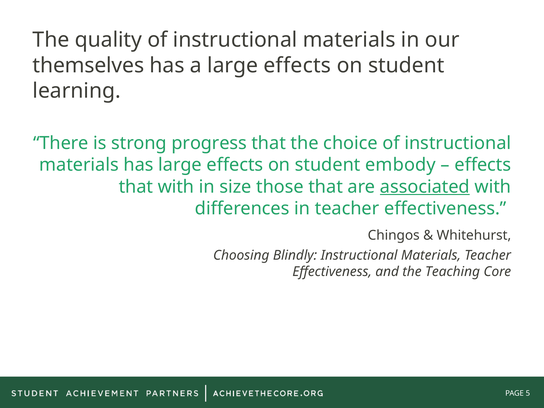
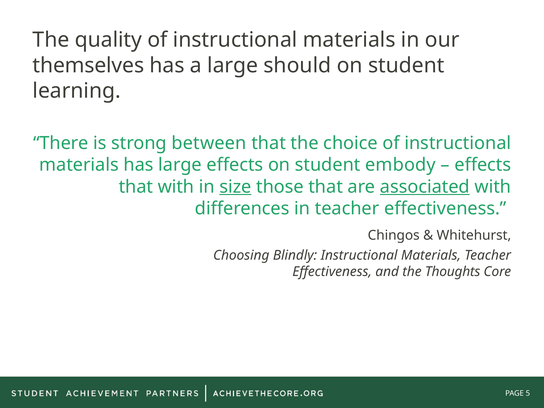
a large effects: effects -> should (297, 65)
progress: progress -> between (209, 143)
size underline: none -> present (235, 187)
Teaching: Teaching -> Thoughts (453, 272)
